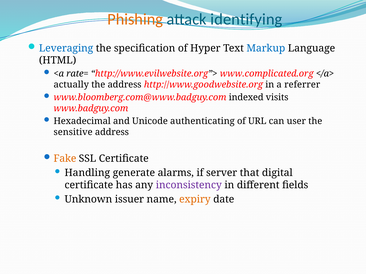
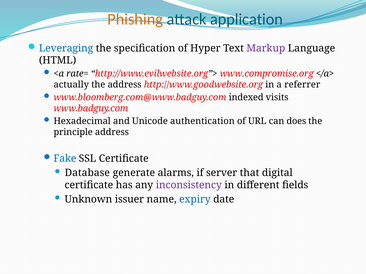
identifying: identifying -> application (247, 19)
Markup colour: blue -> purple (266, 48)
www.complicated.org: www.complicated.org -> www.compromise.org (267, 74)
authenticating: authenticating -> authentication (202, 121)
user: user -> does (296, 121)
sensitive: sensitive -> principle (73, 132)
Fake colour: orange -> blue (65, 159)
Handling: Handling -> Database (87, 173)
expiry colour: orange -> blue (195, 200)
